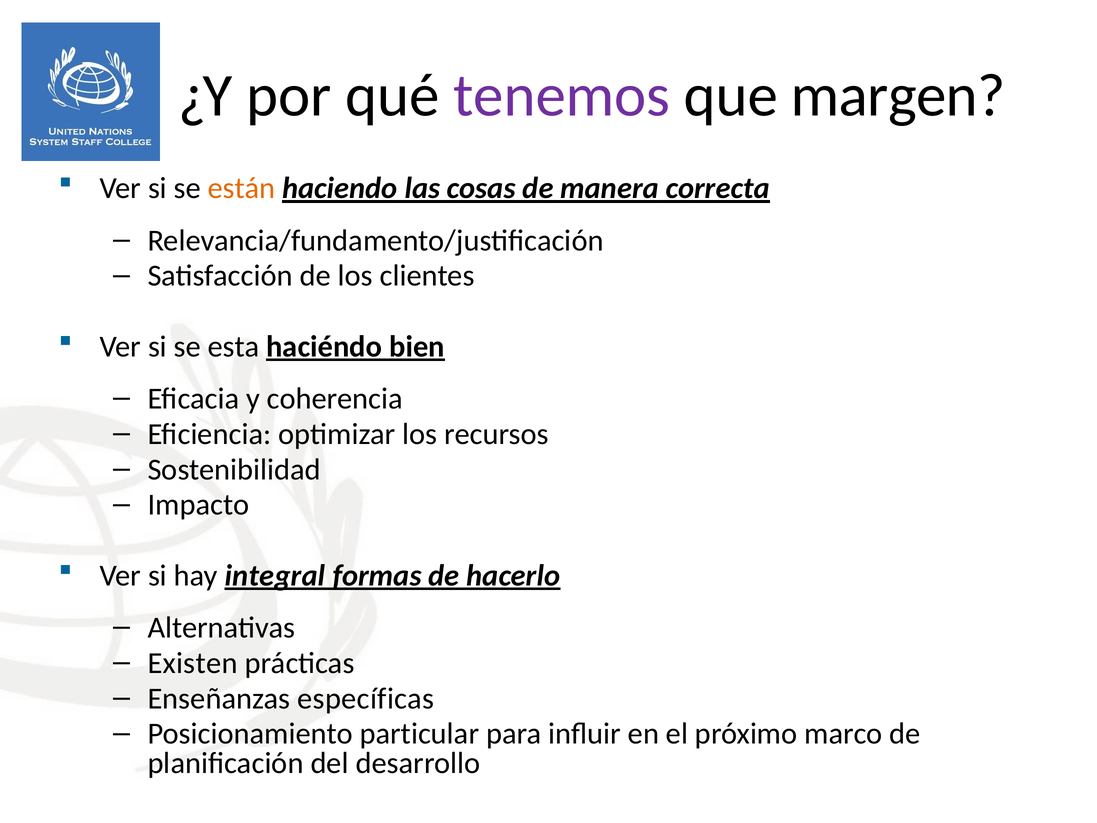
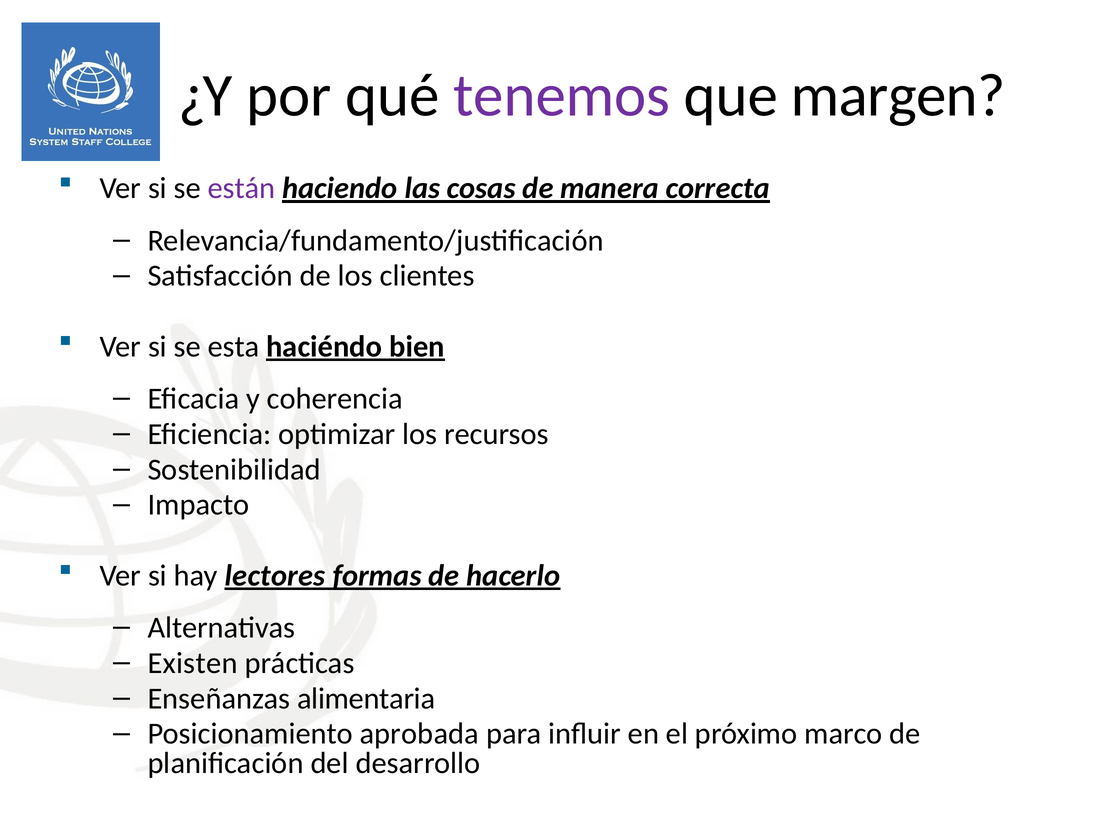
están colour: orange -> purple (242, 188)
integral: integral -> lectores (275, 575)
específicas: específicas -> alimentaria (366, 698)
particular: particular -> aprobada (419, 734)
